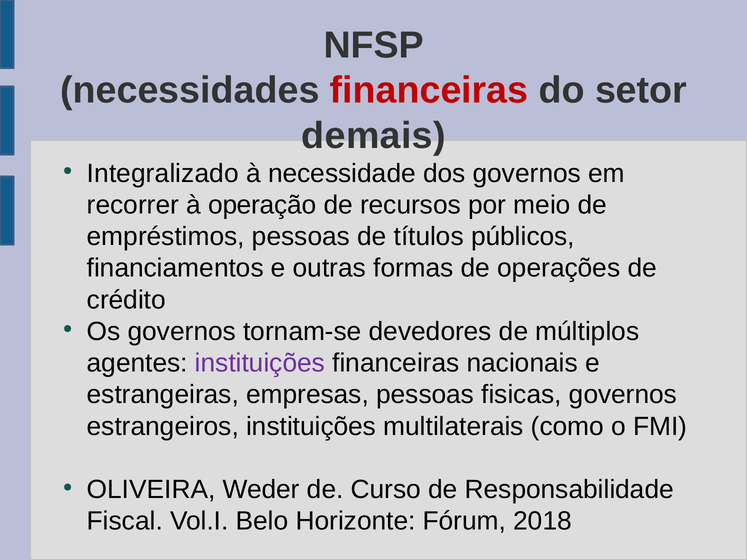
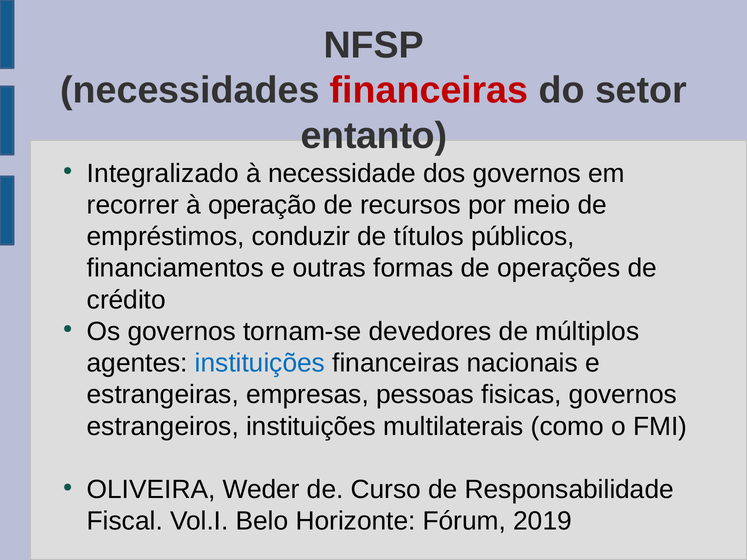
demais: demais -> entanto (374, 136)
empréstimos pessoas: pessoas -> conduzir (301, 237)
instituições colour: purple -> blue (260, 363)
2018: 2018 -> 2019 (543, 521)
